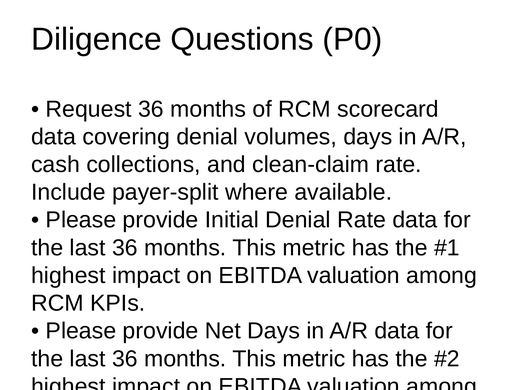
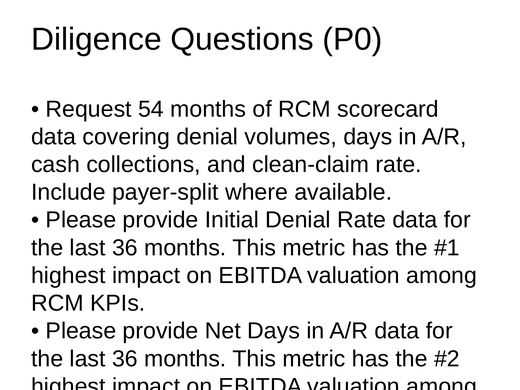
Request 36: 36 -> 54 (151, 109)
